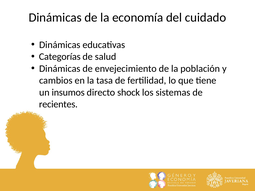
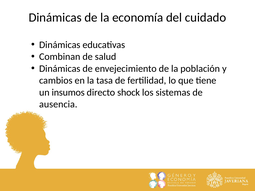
Categorías: Categorías -> Combinan (60, 57)
recientes: recientes -> ausencia (58, 104)
